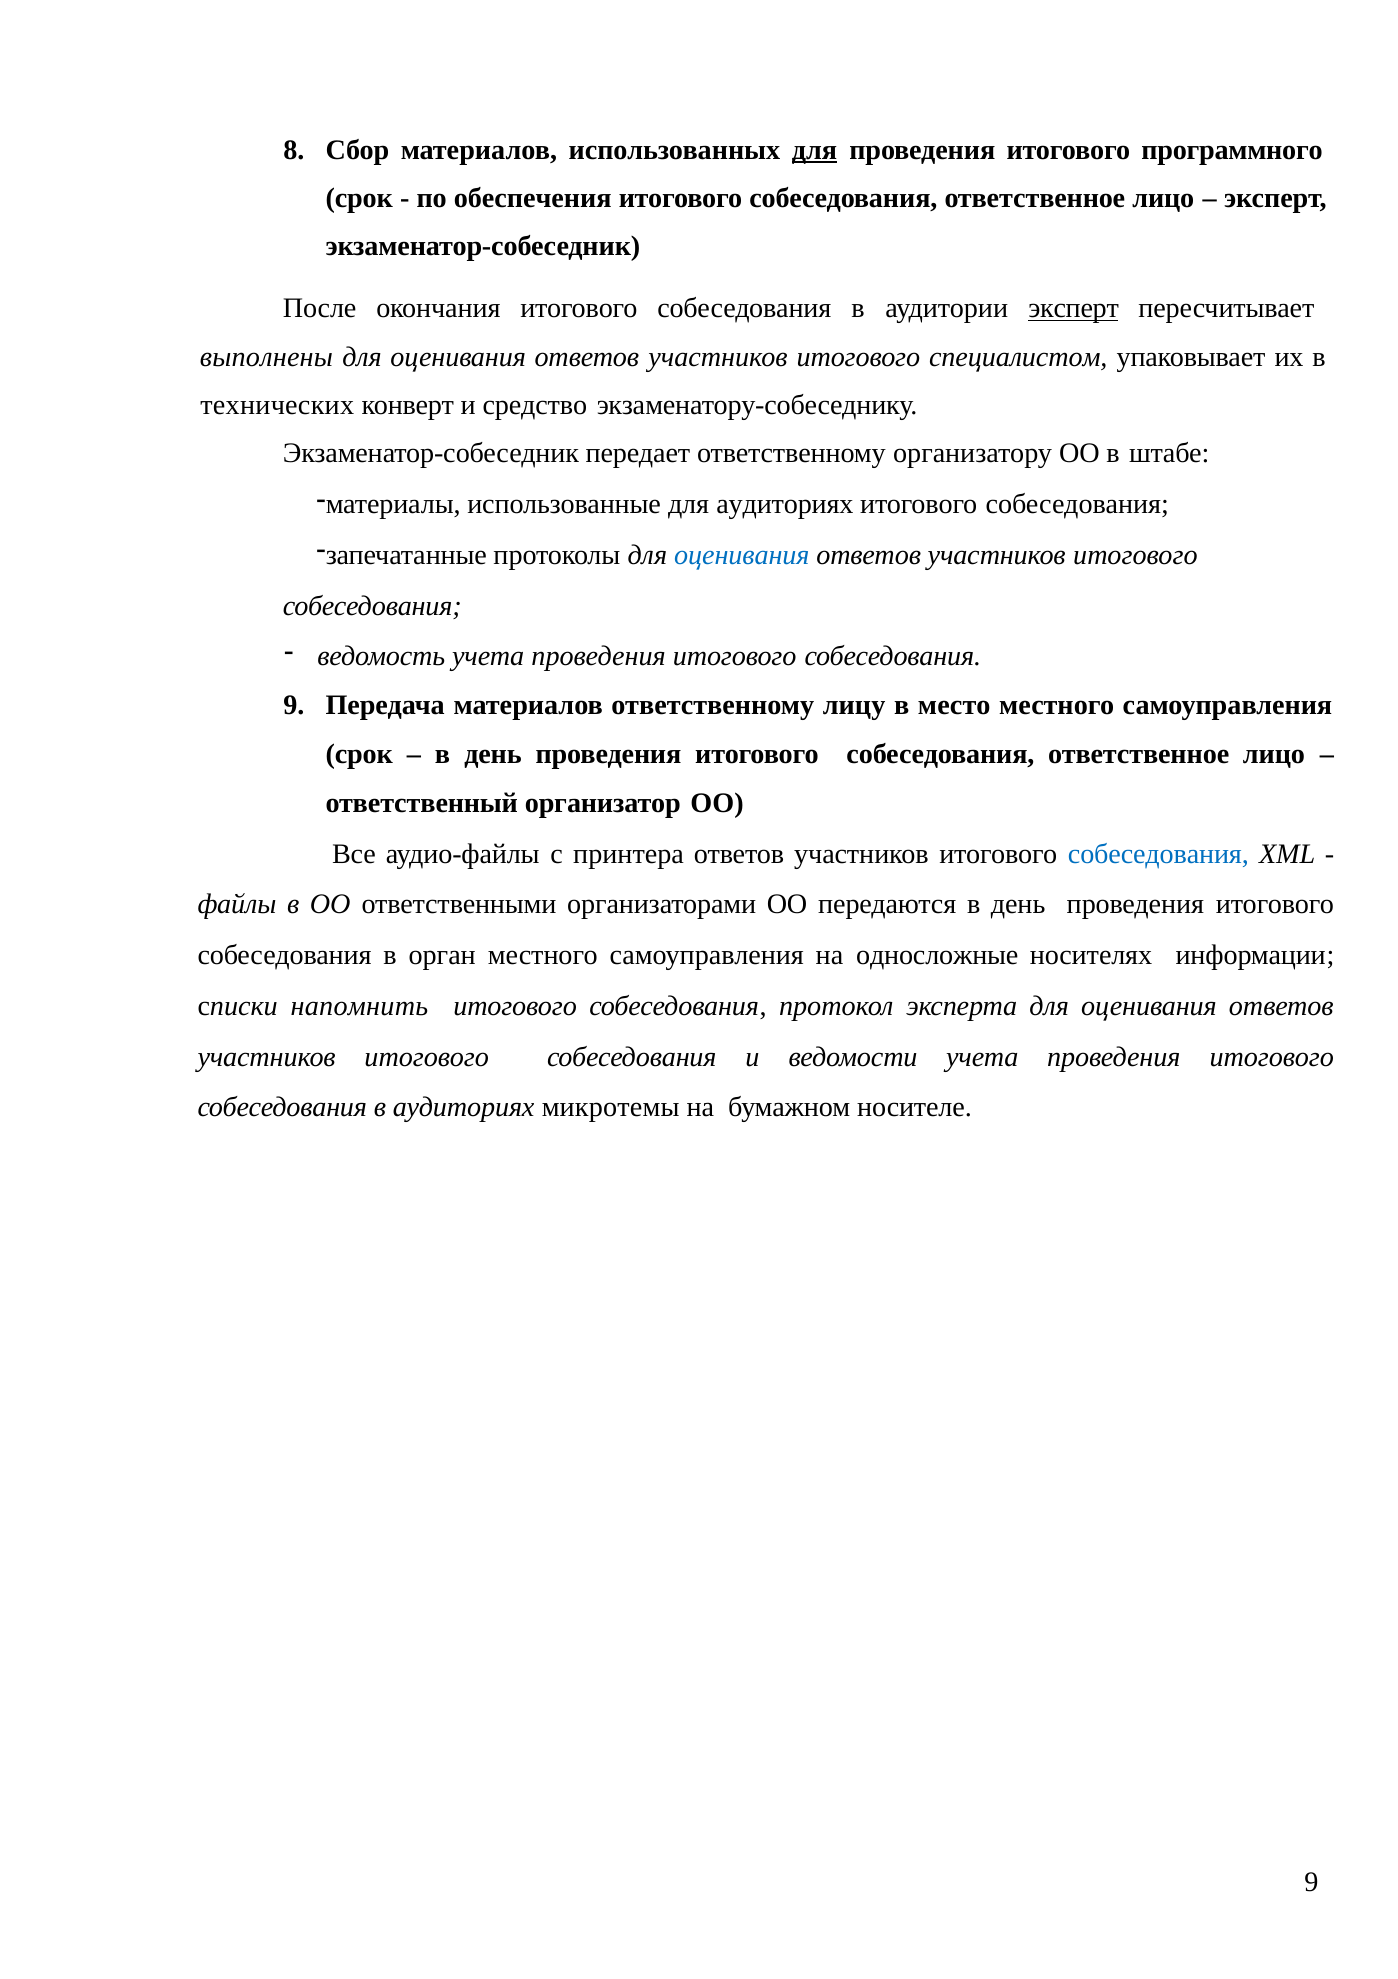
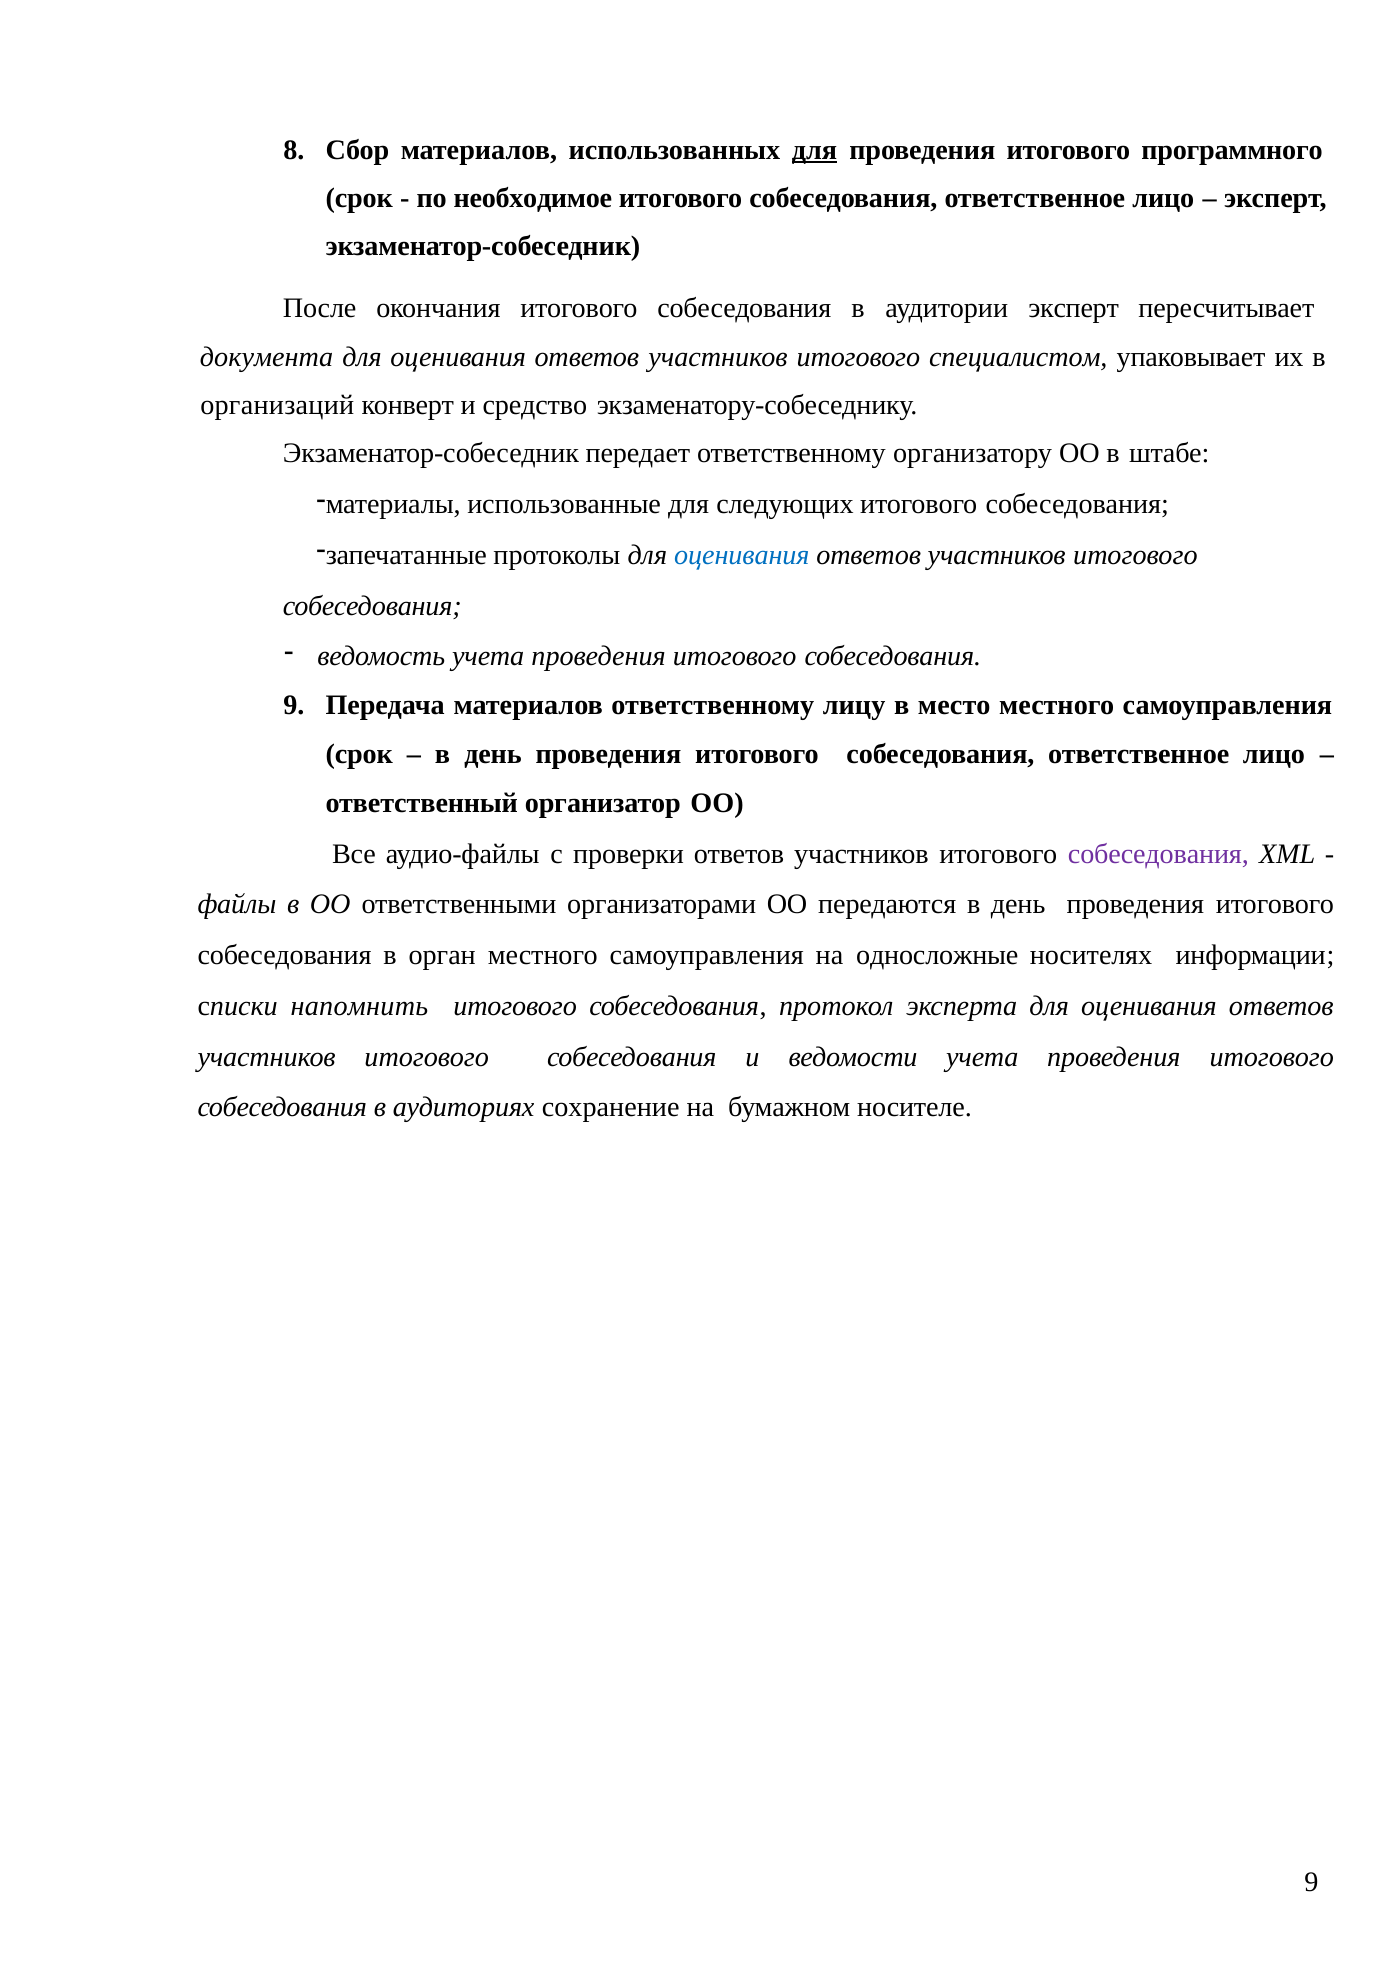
обеспечения: обеспечения -> необходимое (533, 198)
эксперт underline: present -> none (1074, 308)
выполнены: выполнены -> документа (267, 357)
технических: технических -> организаций (277, 405)
для аудиториях: аудиториях -> следующих (785, 504)
принтера: принтера -> проверки (629, 853)
собеседования colour: blue -> purple (1158, 853)
микротемы: микротемы -> сохранение (611, 1107)
